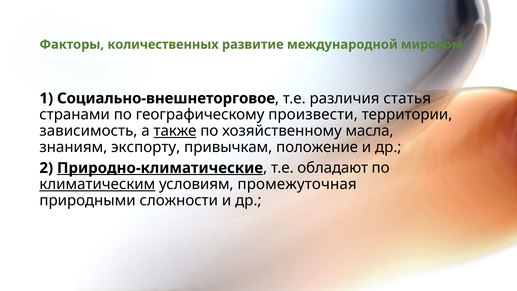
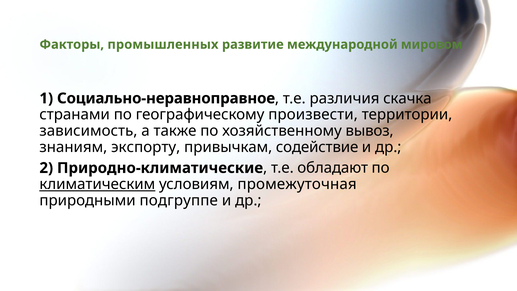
количественных: количественных -> промышленных (163, 44)
Социально-внешнеторговое: Социально-внешнеторговое -> Социально-неравноправное (166, 98)
статья: статья -> скачка (407, 98)
также underline: present -> none (175, 131)
масла: масла -> вывоз (370, 131)
положение: положение -> содействие (317, 147)
Природно-климатические underline: present -> none (160, 168)
сложности: сложности -> подгруппе (179, 200)
